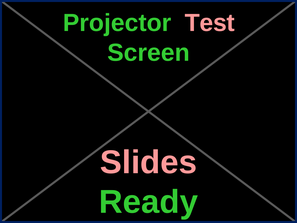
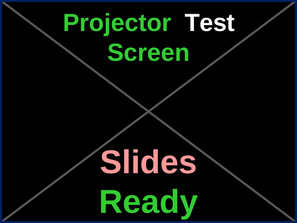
Test colour: pink -> white (210, 23)
